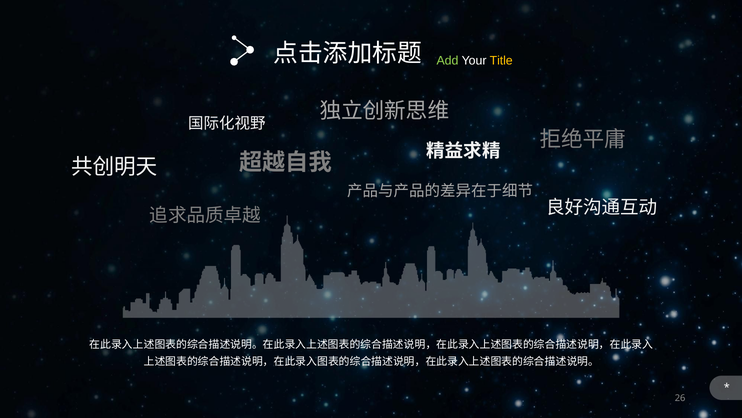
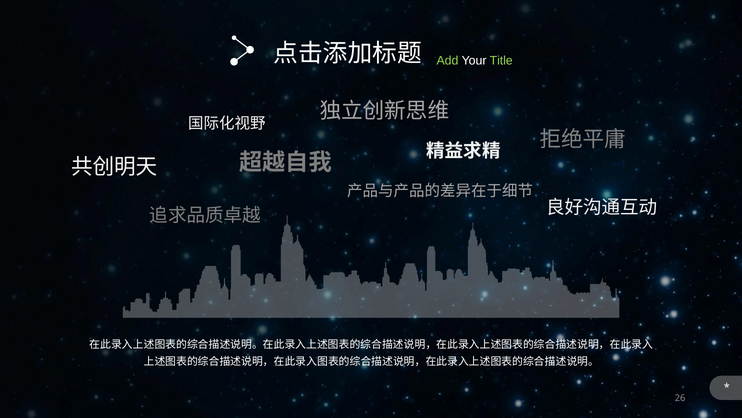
Title colour: yellow -> light green (501, 60)
